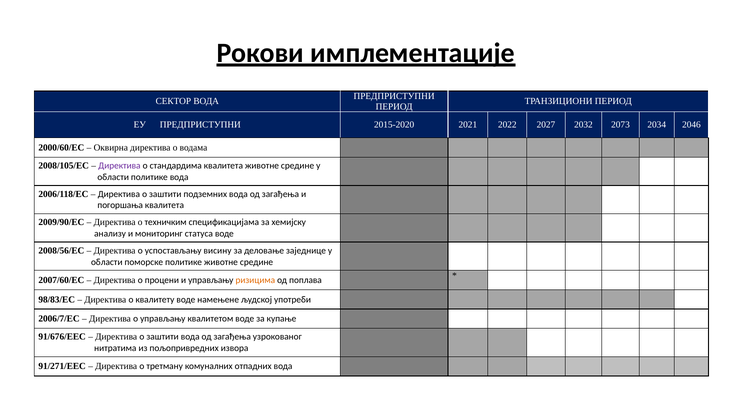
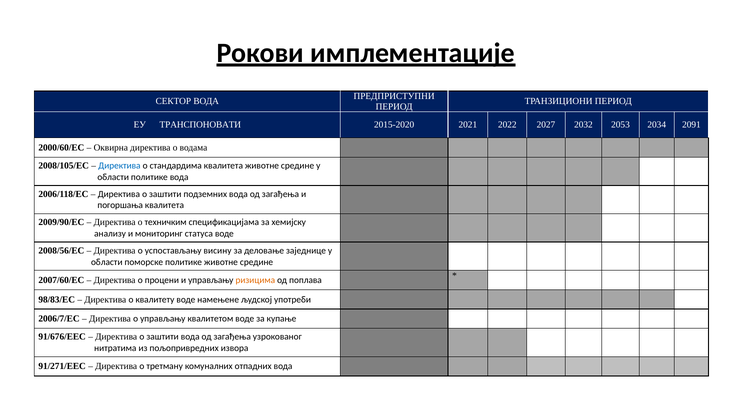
ЕУ ПРЕДПРИСТУПНИ: ПРЕДПРИСТУПНИ -> ТРАНСПОНОВАТИ (200, 125)
2073: 2073 -> 2053 (620, 125)
2046: 2046 -> 2091 (691, 125)
Директива colour: purple -> blue (119, 166)
